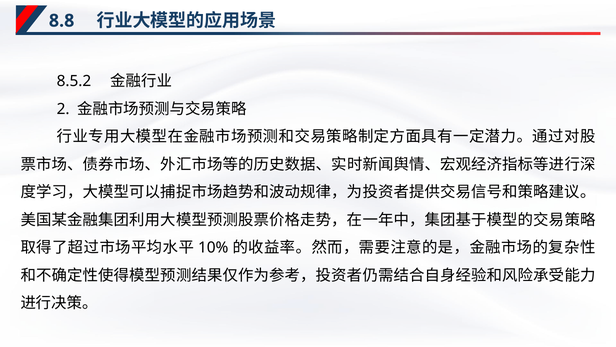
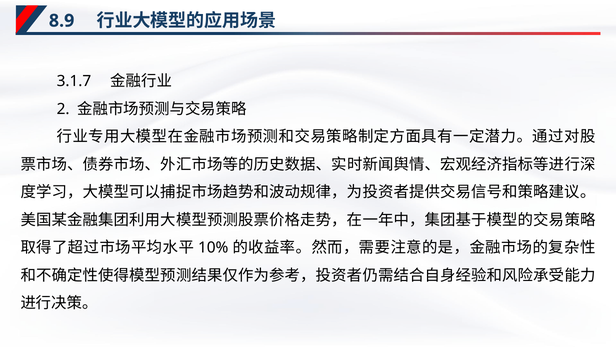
8.8: 8.8 -> 8.9 (62, 21)
8.5.2: 8.5.2 -> 3.1.7 (74, 81)
